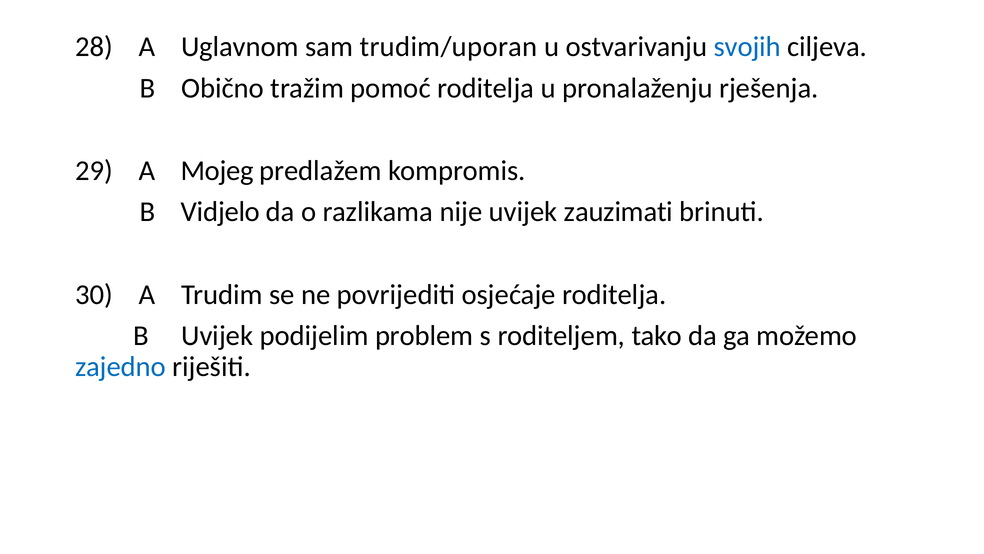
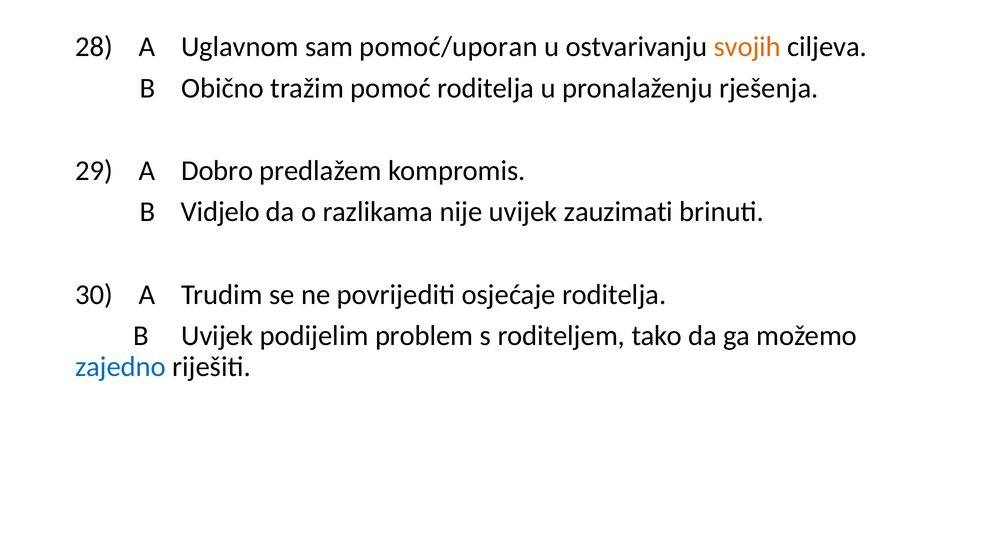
trudim/uporan: trudim/uporan -> pomoć/uporan (449, 47)
svojih colour: blue -> orange (747, 47)
Mojeg: Mojeg -> Dobro (217, 170)
